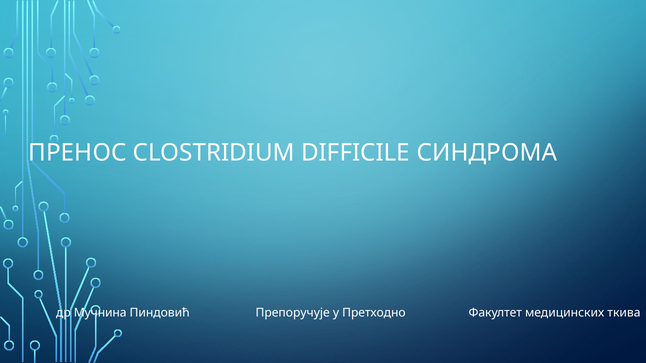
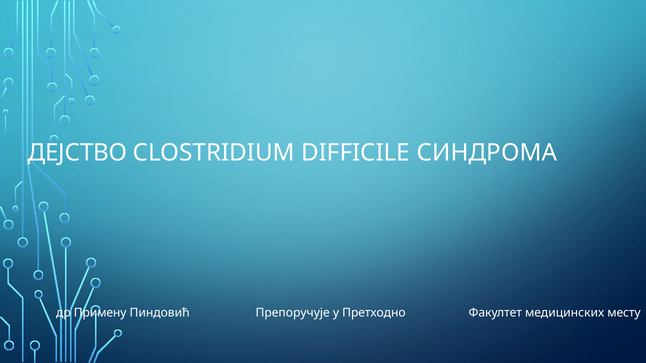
ПРЕНОС: ПРЕНОС -> ДЕЈСТВО (78, 153)
Мучнина: Мучнина -> Примену (100, 313)
ткива: ткива -> месту (624, 313)
